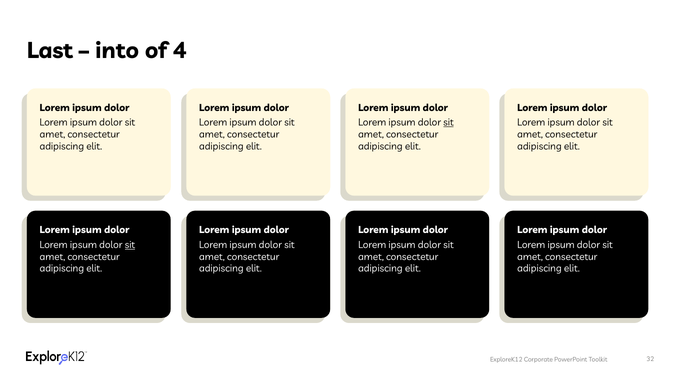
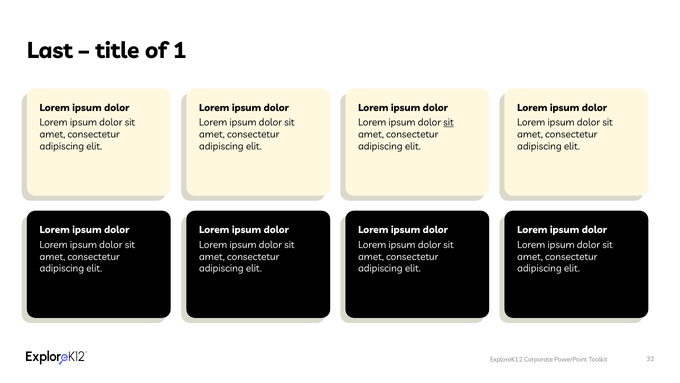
into: into -> title (117, 51)
4: 4 -> 1 (180, 51)
sit underline: present -> none (130, 245)
